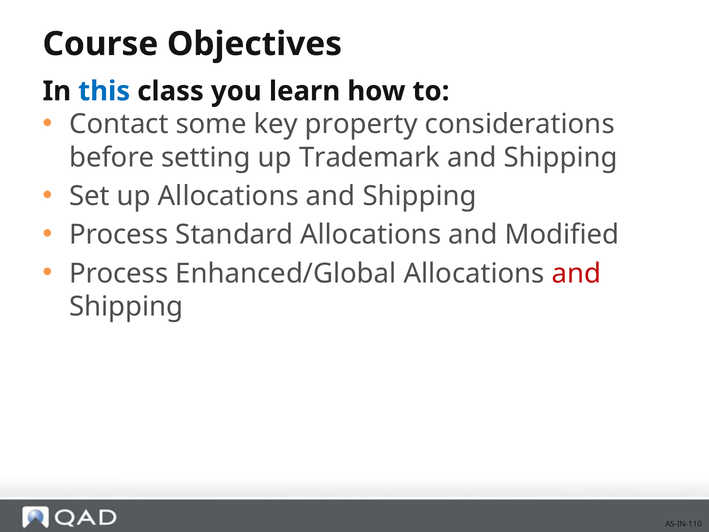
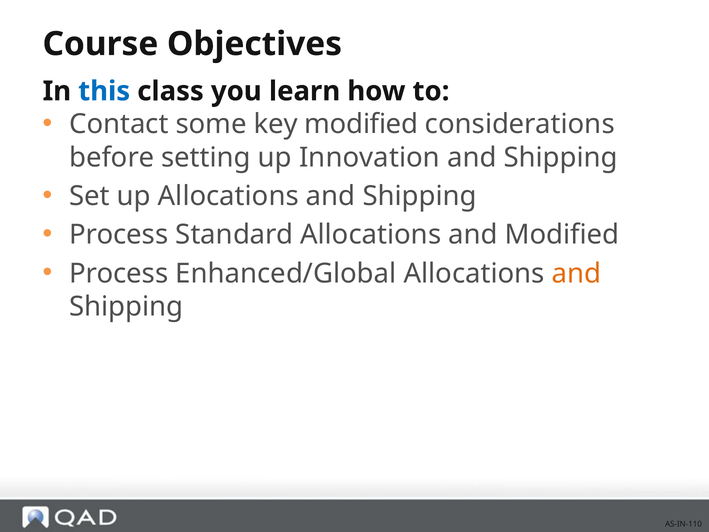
key property: property -> modified (361, 124)
Trademark: Trademark -> Innovation (370, 157)
and colour: red -> orange (576, 273)
